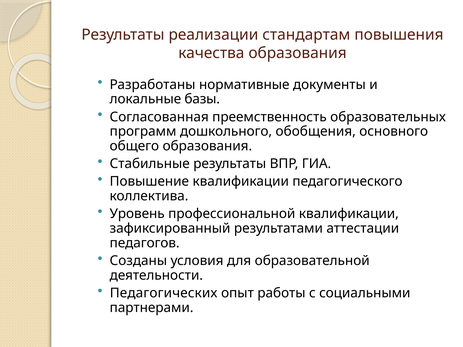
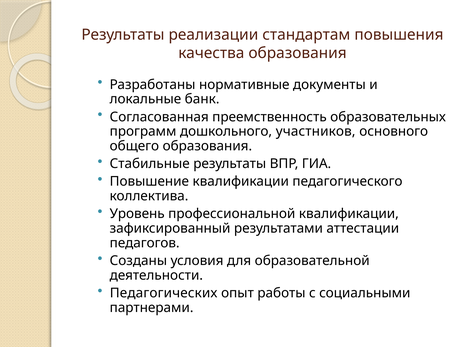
базы: базы -> банк (202, 99)
обобщения: обобщения -> участников (316, 132)
